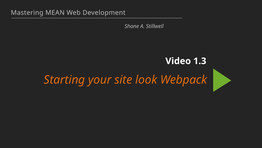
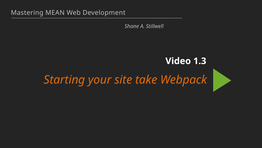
look: look -> take (146, 79)
